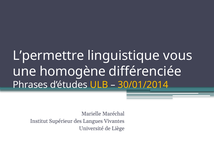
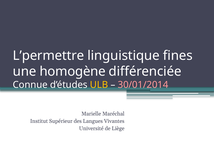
vous: vous -> fines (178, 55)
Phrases: Phrases -> Connue (30, 85)
30/01/2014 colour: yellow -> pink (143, 85)
